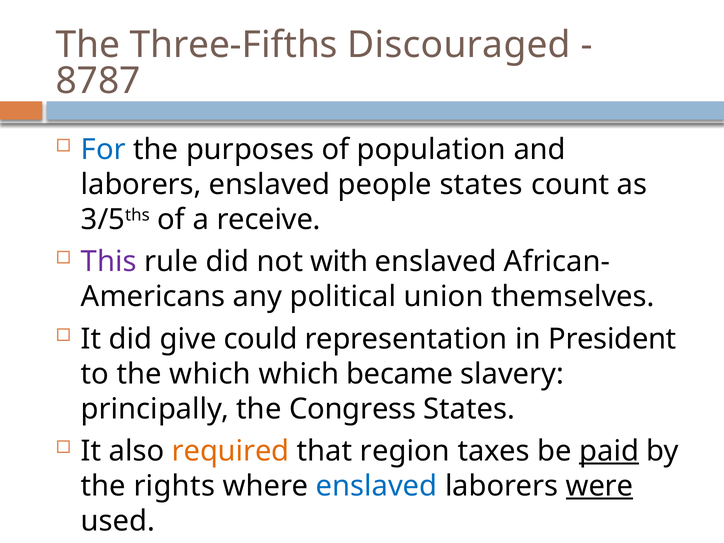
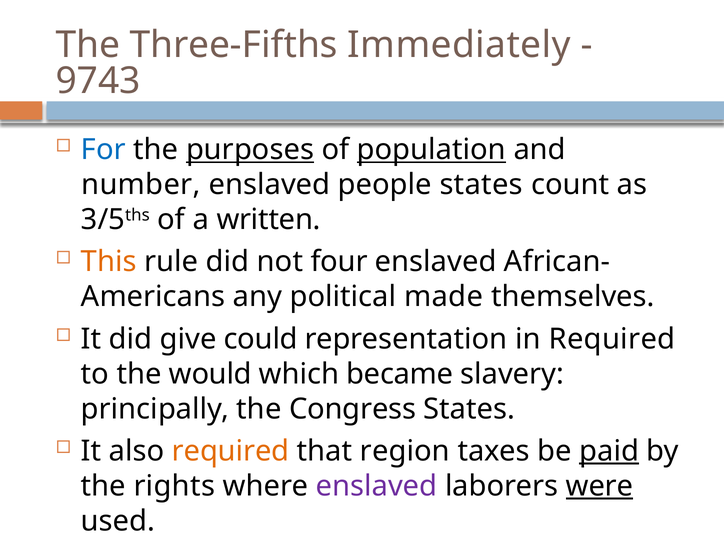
Discouraged: Discouraged -> Immediately (459, 45)
8787: 8787 -> 9743 (98, 81)
purposes underline: none -> present (250, 150)
population underline: none -> present (431, 150)
laborers: laborers -> number (141, 185)
receive: receive -> written (269, 220)
This colour: purple -> orange (109, 262)
with: with -> four (339, 262)
union: union -> made (444, 297)
in President: President -> Required (612, 339)
the which: which -> would (210, 374)
enslaved colour: blue -> purple (377, 486)
